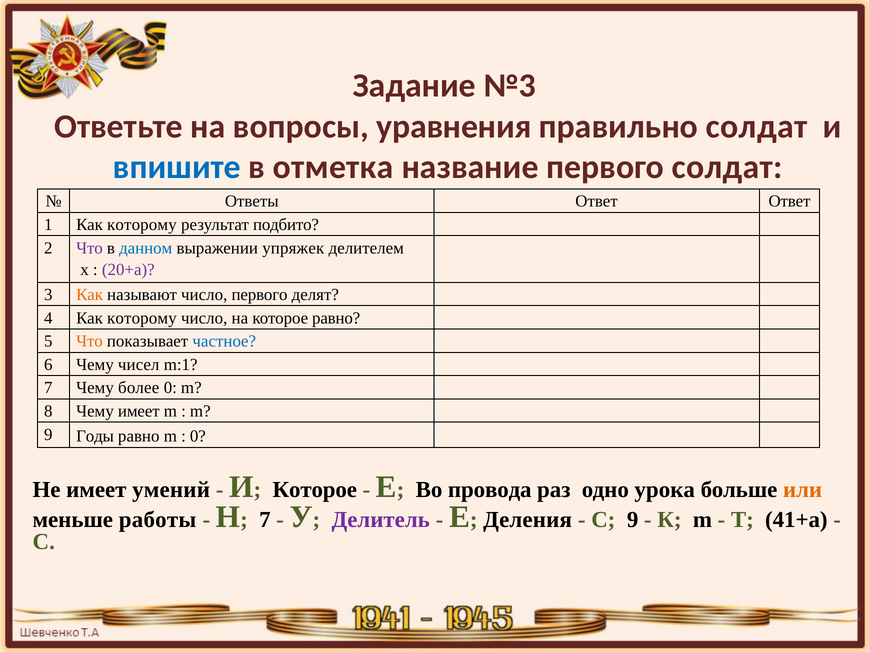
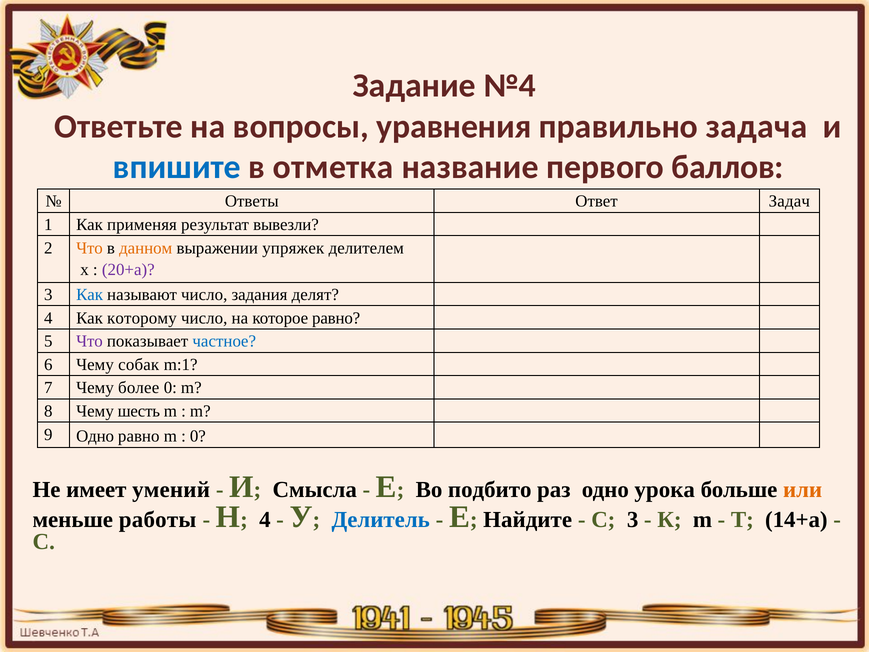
№3: №3 -> №4 (510, 86)
правильно солдат: солдат -> задача (757, 126)
первого солдат: солдат -> баллов (728, 167)
Ответ Ответ: Ответ -> Задач (789, 201)
1 Как которому: которому -> применяя (142, 225)
подбито: подбито -> вывезли (286, 225)
Что colour: purple -> orange (89, 248)
данном colour: blue -> orange (146, 248)
Как colour: orange -> blue (90, 295)
число первого: первого -> задания (260, 295)
Что colour: orange -> purple (89, 341)
чисел: чисел -> собак (139, 364)
Чему имеет: имеет -> шесть (139, 411)
9 Годы: Годы -> Одно (95, 436)
Которое: Которое -> Смысла (315, 490)
провода: провода -> подбито (490, 490)
7: 7 -> 4 (265, 520)
Делитель colour: purple -> blue (381, 520)
Деления: Деления -> Найдите (528, 520)
С 9: 9 -> 3 (633, 520)
41+а: 41+а -> 14+а (796, 520)
